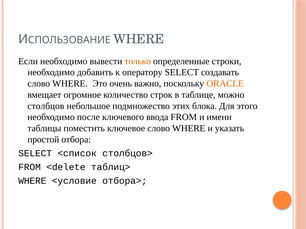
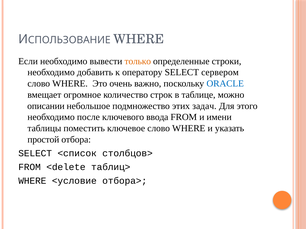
создавать: создавать -> сервером (220, 73)
ORACLE colour: orange -> blue (225, 84)
столбцов: столбцов -> описании (46, 106)
блока: блока -> задач (204, 106)
